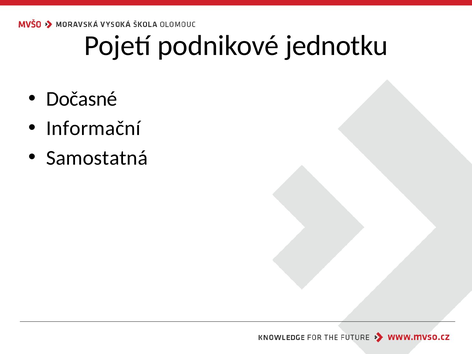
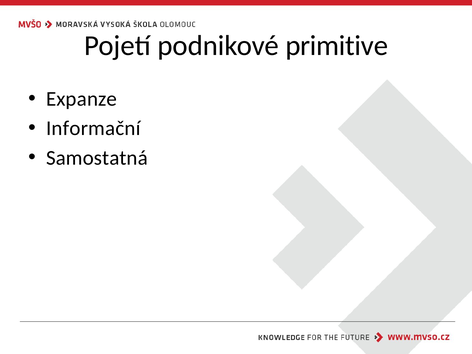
jednotku: jednotku -> primitive (337, 46)
Dočasné: Dočasné -> Expanze (82, 99)
